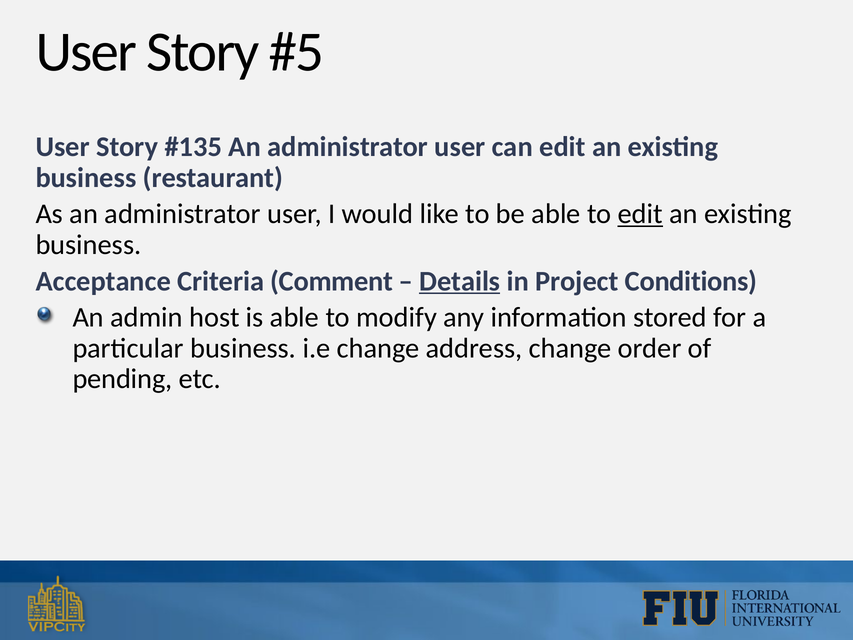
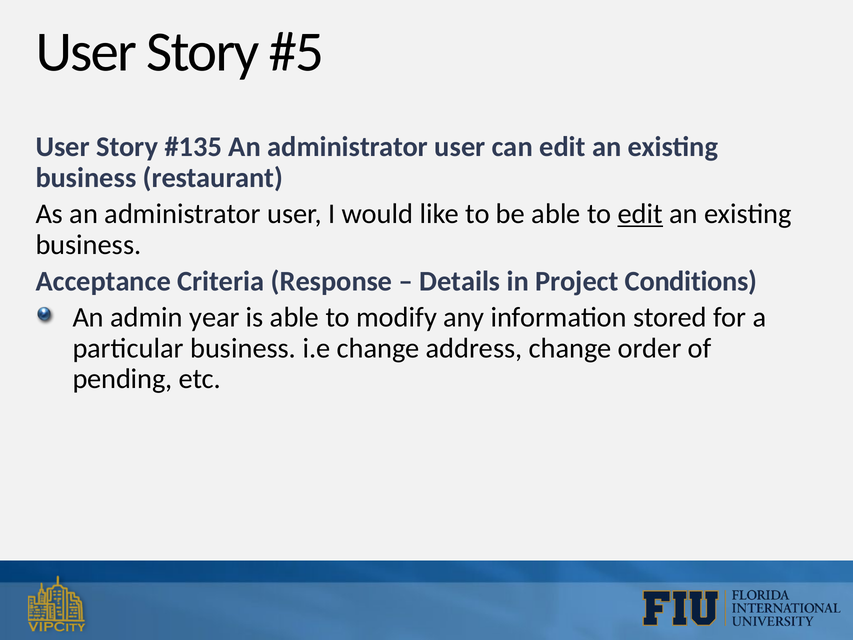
Comment: Comment -> Response (332, 281)
Details underline: present -> none (460, 281)
host: host -> year (214, 317)
